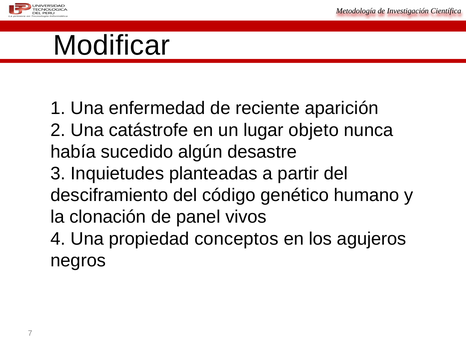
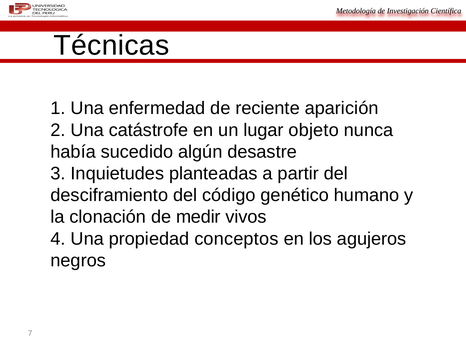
Modificar: Modificar -> Técnicas (111, 46)
panel: panel -> medir (198, 217)
